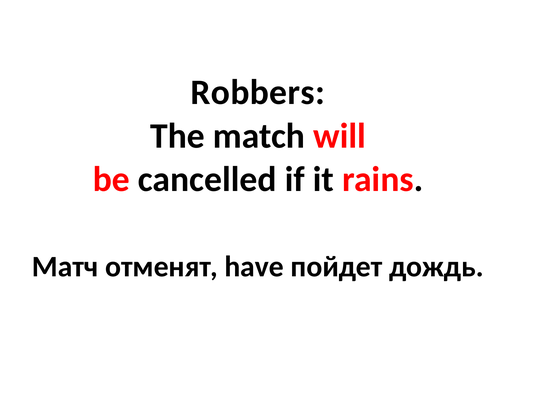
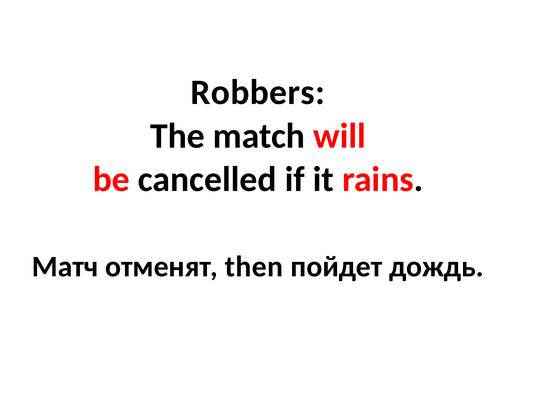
have: have -> then (254, 266)
